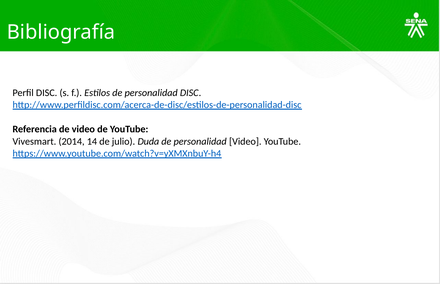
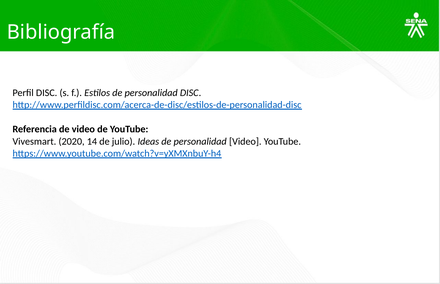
2014: 2014 -> 2020 (72, 141)
Duda: Duda -> Ideas (148, 141)
